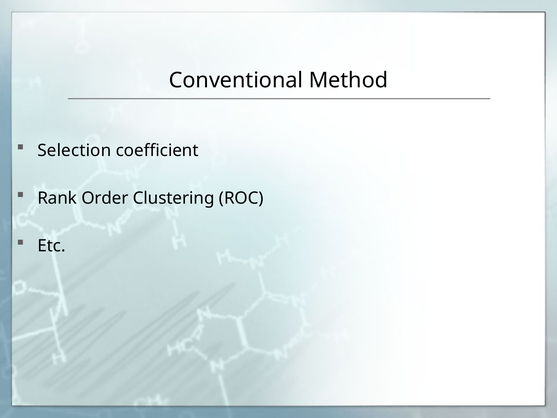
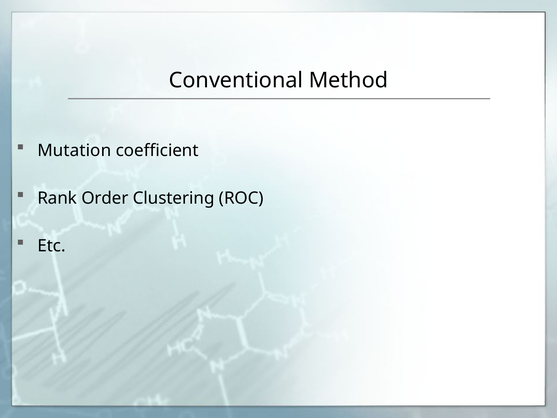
Selection: Selection -> Mutation (74, 150)
